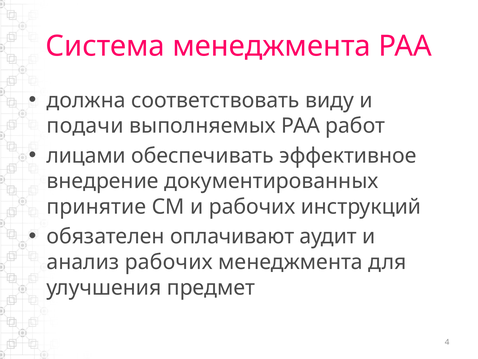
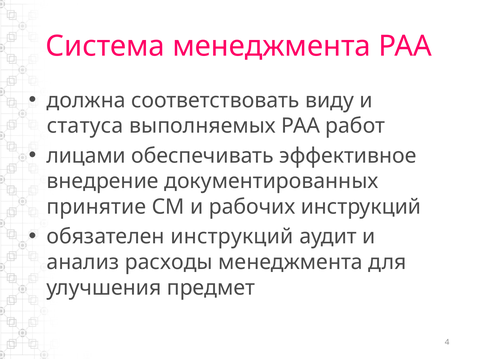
подачи: подачи -> статуса (85, 126)
обязателен оплачивают: оплачивают -> инструкций (232, 236)
анализ рабочих: рабочих -> расходы (169, 262)
